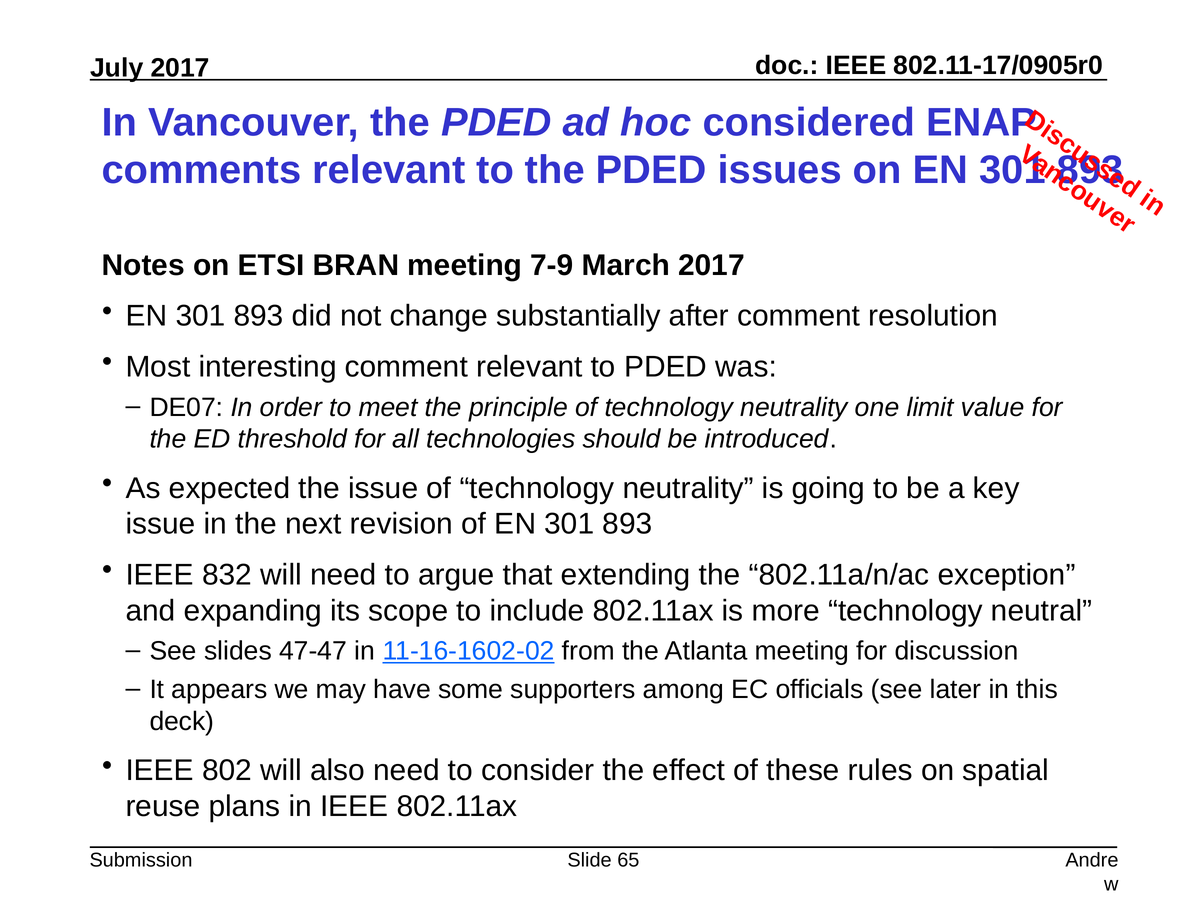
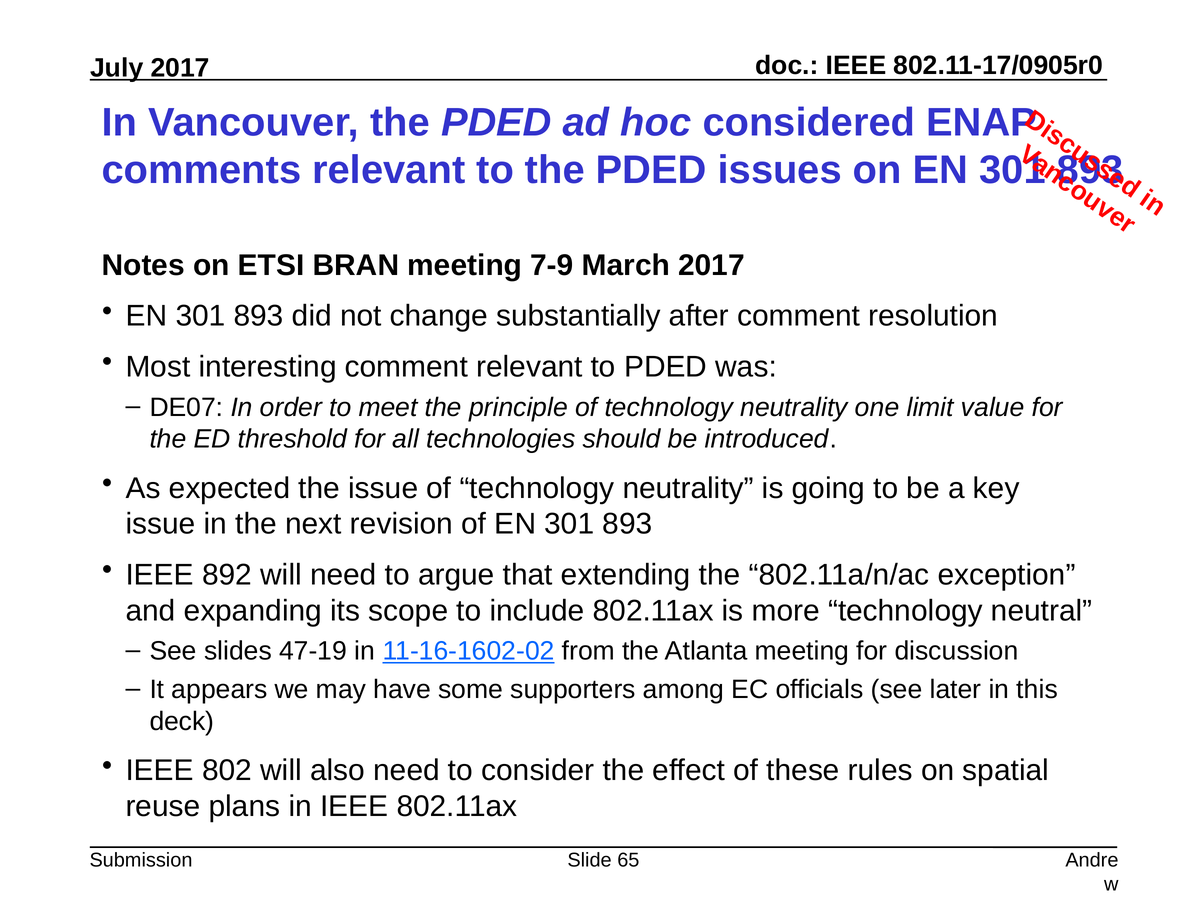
832: 832 -> 892 (227, 575)
47-47: 47-47 -> 47-19 (313, 652)
